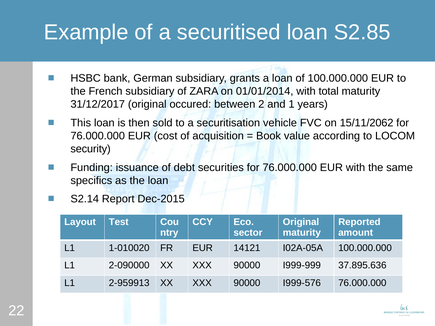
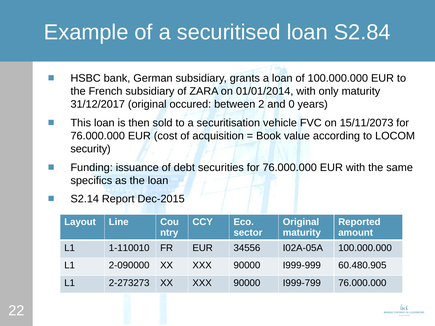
S2.85: S2.85 -> S2.84 (362, 32)
total: total -> only (329, 91)
1: 1 -> 0 (292, 104)
15/11/2062: 15/11/2062 -> 15/11/2073 (367, 123)
Test: Test -> Line (119, 222)
1-010020: 1-010020 -> 1-110010 (129, 248)
14121: 14121 -> 34556 (247, 248)
37.895.636: 37.895.636 -> 60.480.905 (362, 266)
2-959913: 2-959913 -> 2-273273 (129, 283)
I999-576: I999-576 -> I999-799 (302, 283)
